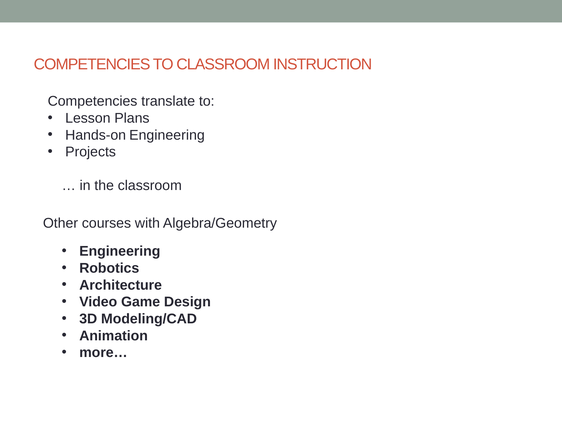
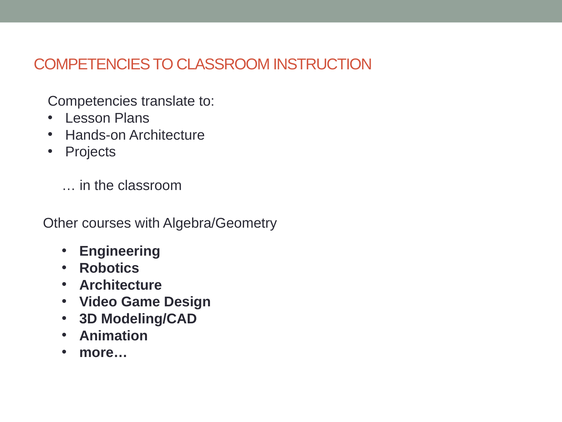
Hands-on Engineering: Engineering -> Architecture (167, 135)
